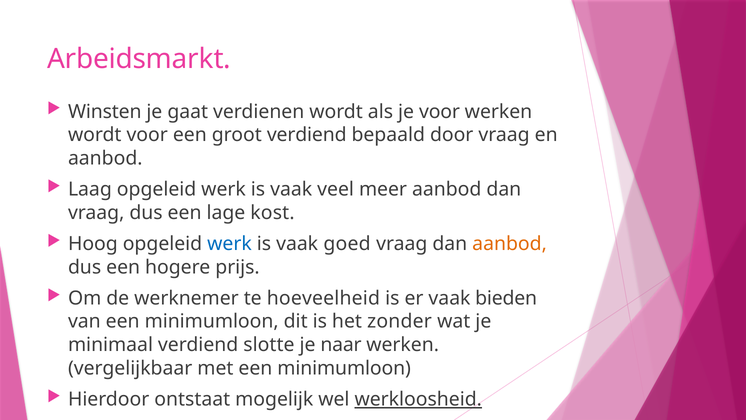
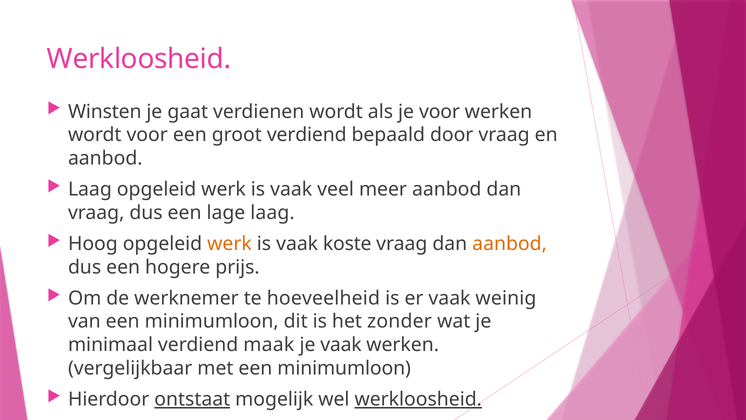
Arbeidsmarkt: Arbeidsmarkt -> Werkloosheid (139, 59)
lage kost: kost -> laag (272, 213)
werk colour: blue -> orange (230, 244)
goed: goed -> koste (347, 244)
bieden: bieden -> weinig (506, 298)
slotte: slotte -> maak (269, 345)
je naar: naar -> vaak (341, 345)
ontstaat underline: none -> present (192, 399)
